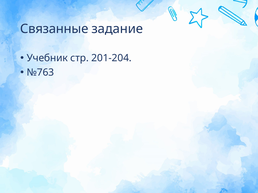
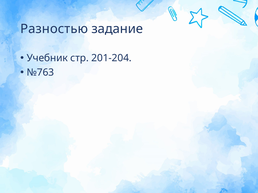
Связанные: Связанные -> Разностью (54, 29)
